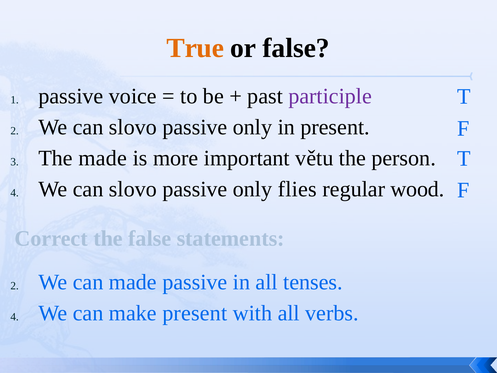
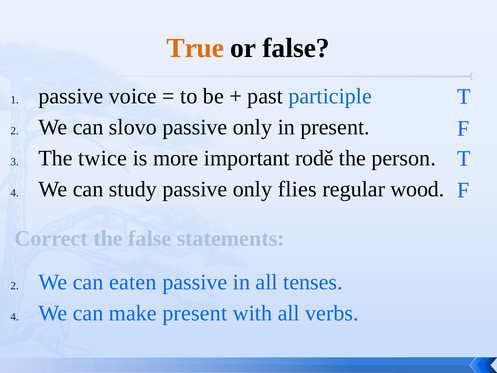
participle colour: purple -> blue (330, 96)
The made: made -> twice (103, 158)
větu: větu -> rodě (314, 158)
slovo: slovo -> study (133, 189)
can made: made -> eaten (133, 282)
